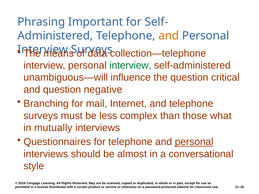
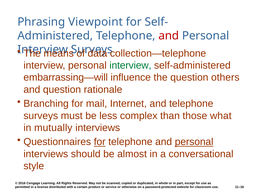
Important: Important -> Viewpoint (96, 22)
and colour: orange -> red (169, 36)
unambiguous—will: unambiguous—will -> embarrassing—will (66, 78)
critical: critical -> others (225, 78)
negative: negative -> rationale (103, 90)
for underline: none -> present (100, 142)
